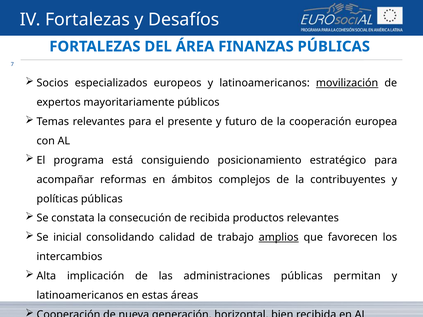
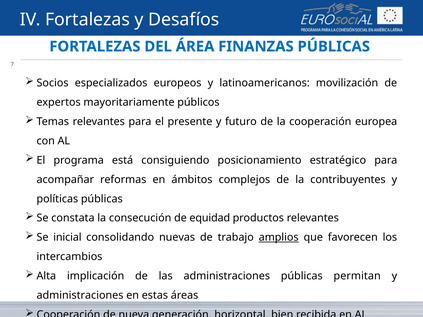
movilización underline: present -> none (347, 83)
de recibida: recibida -> equidad (210, 218)
calidad: calidad -> nuevas (177, 238)
latinoamericanos: latinoamericanos -> administraciones (80, 296)
